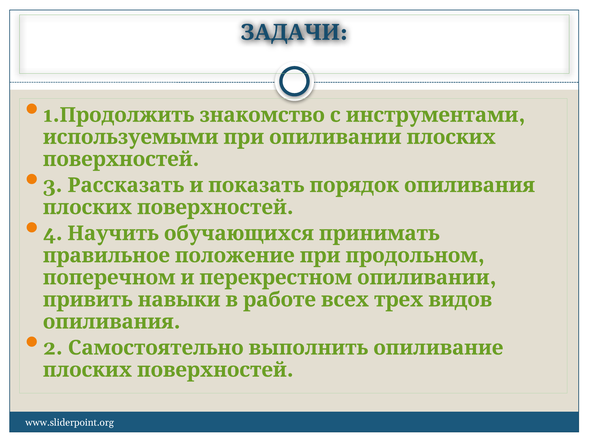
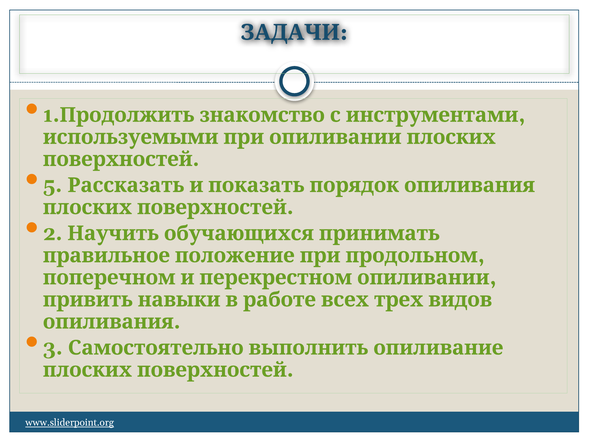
3: 3 -> 5 (53, 185)
4: 4 -> 2 (53, 233)
2: 2 -> 3 (53, 348)
www.sliderpoint.org underline: none -> present (70, 422)
